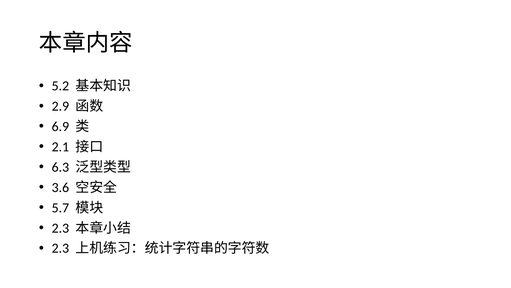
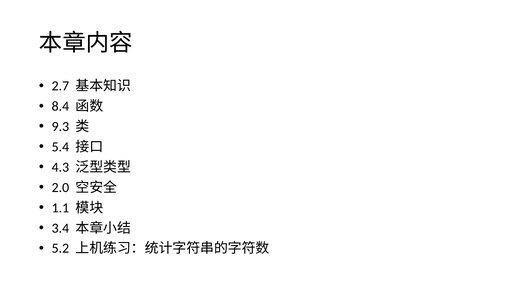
5.2: 5.2 -> 2.7 (60, 86)
2.9: 2.9 -> 8.4 (60, 106)
6.9: 6.9 -> 9.3 (60, 126)
2.1: 2.1 -> 5.4 (60, 147)
6.3: 6.3 -> 4.3 (60, 167)
3.6: 3.6 -> 2.0 (60, 187)
5.7: 5.7 -> 1.1 (60, 207)
2.3: 2.3 -> 3.4 (60, 228)
2.3: 2.3 -> 5.2 (60, 248)
